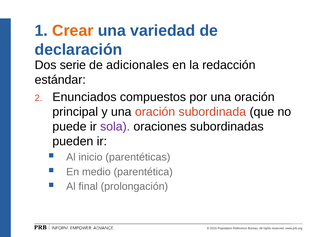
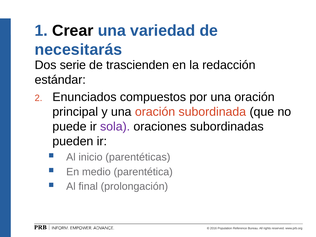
Crear colour: orange -> black (73, 31)
declaración: declaración -> necesitarás (78, 50)
adicionales: adicionales -> trascienden (138, 65)
